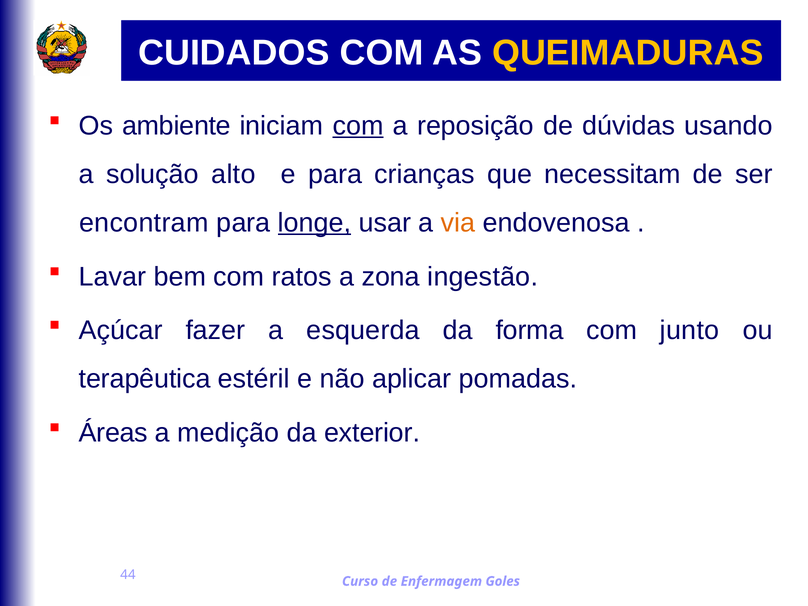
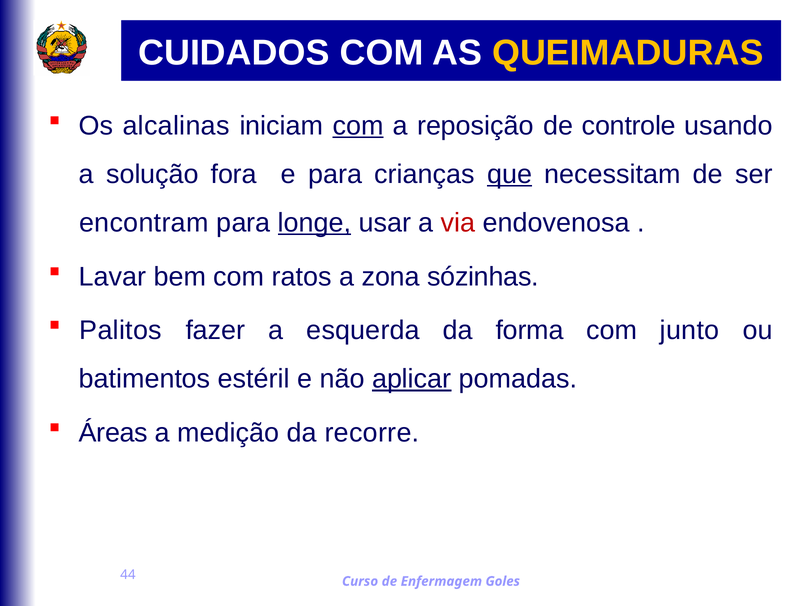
ambiente: ambiente -> alcalinas (176, 126)
dúvidas: dúvidas -> controle (629, 126)
alto: alto -> fora (234, 174)
que underline: none -> present (510, 174)
via colour: orange -> red (458, 223)
ingestão: ingestão -> sózinhas (483, 277)
Açúcar: Açúcar -> Palitos (121, 330)
terapêutica: terapêutica -> batimentos (145, 379)
aplicar underline: none -> present (412, 379)
exterior: exterior -> recorre (372, 433)
